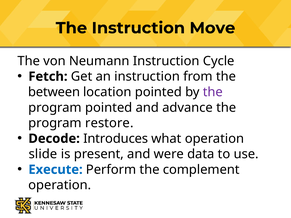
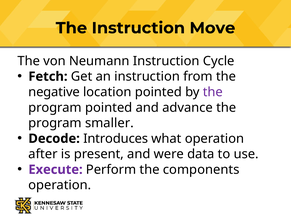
between: between -> negative (54, 92)
restore: restore -> smaller (109, 123)
slide: slide -> after (43, 154)
Execute colour: blue -> purple (56, 170)
complement: complement -> components (201, 170)
